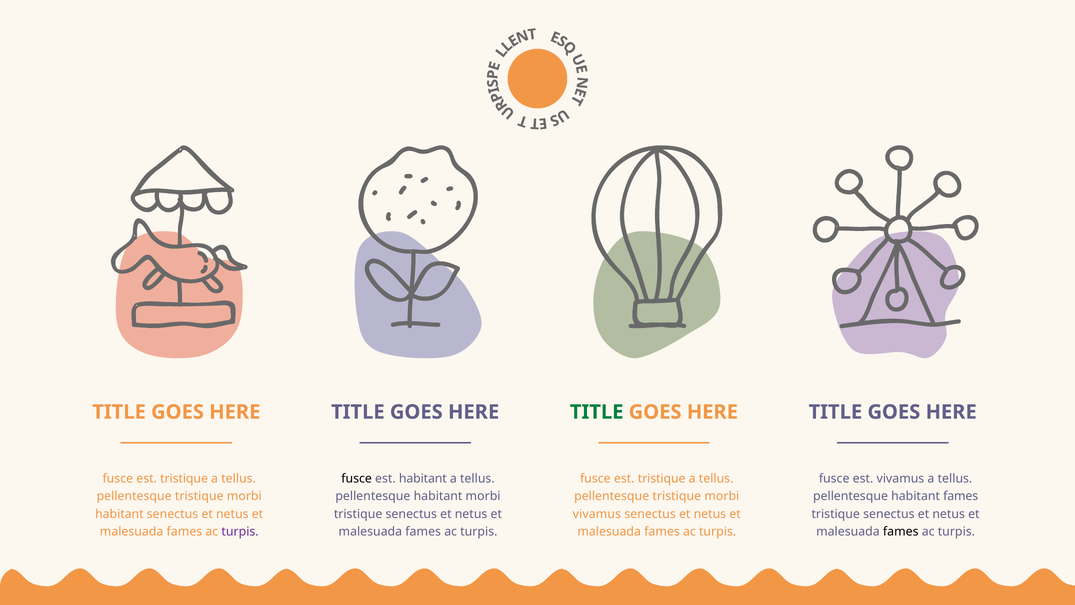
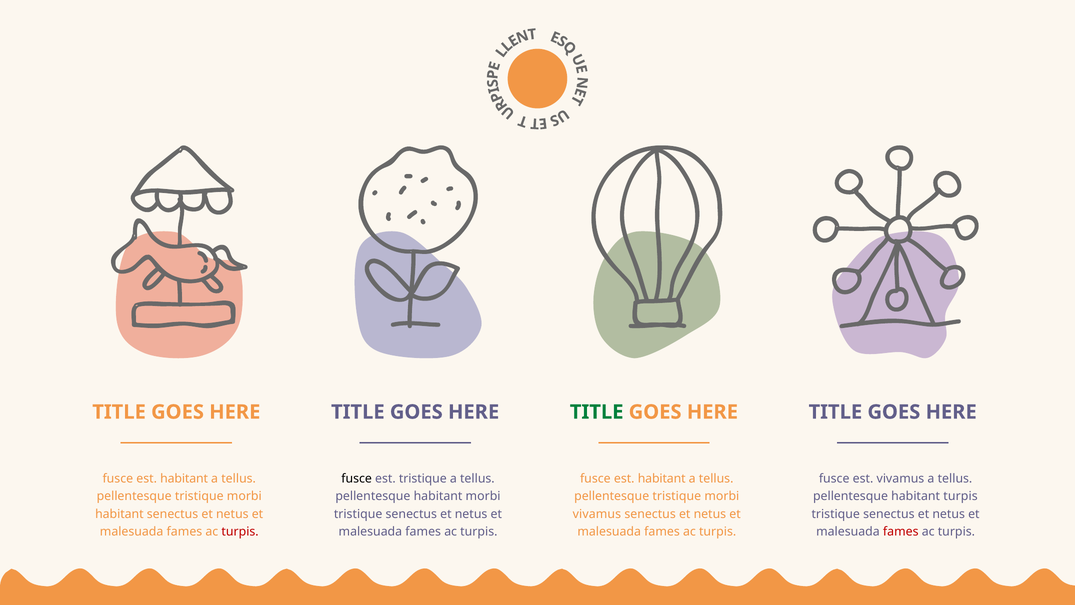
tristique: tristique -> habitant (184, 478)
est habitant: habitant -> tristique (423, 478)
tristique: tristique -> habitant (662, 478)
habitant fames: fames -> turpis (961, 496)
turpis colour: purple -> red (240, 532)
fames colour: black -> red (901, 532)
